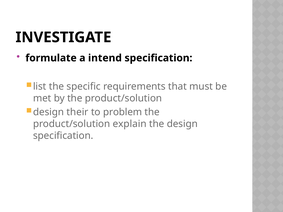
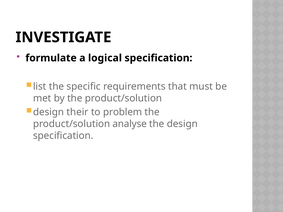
intend: intend -> logical (105, 58)
explain: explain -> analyse (130, 124)
